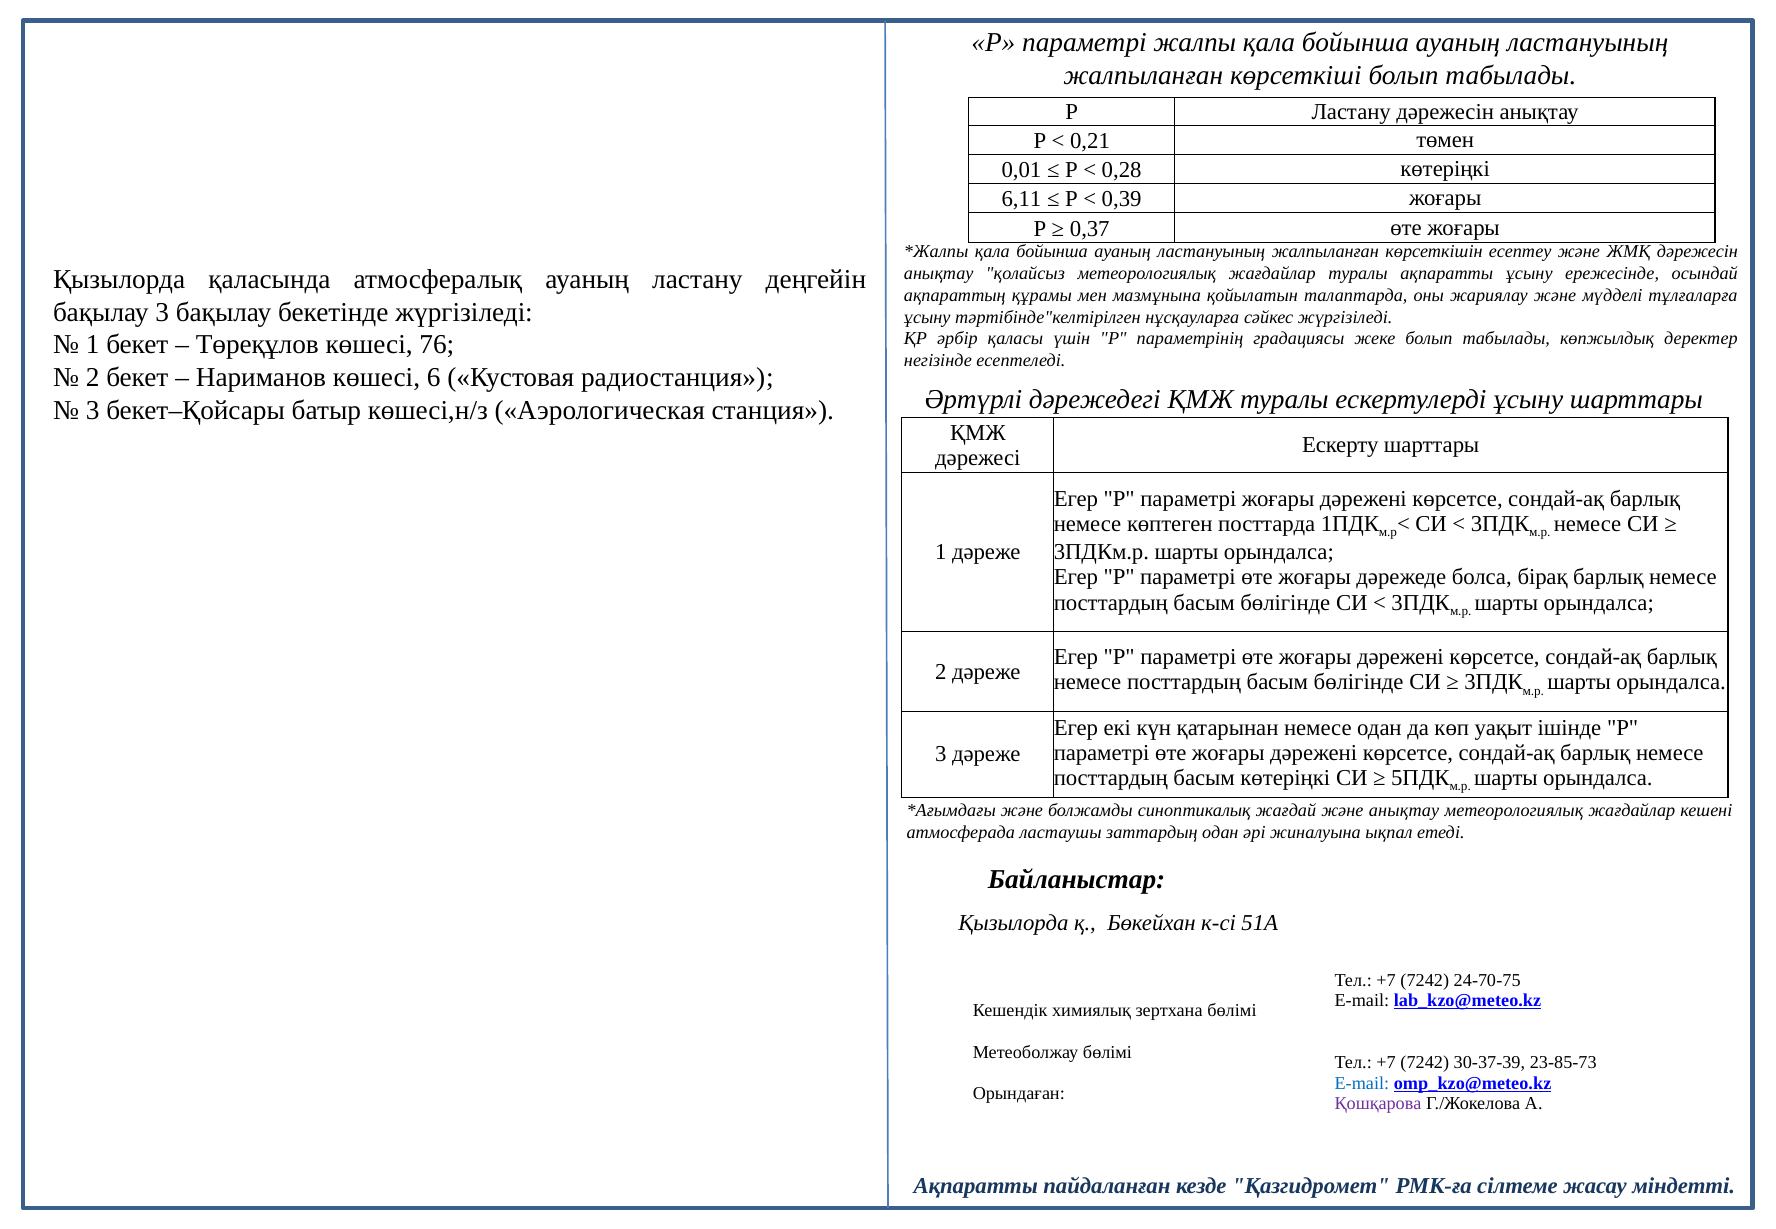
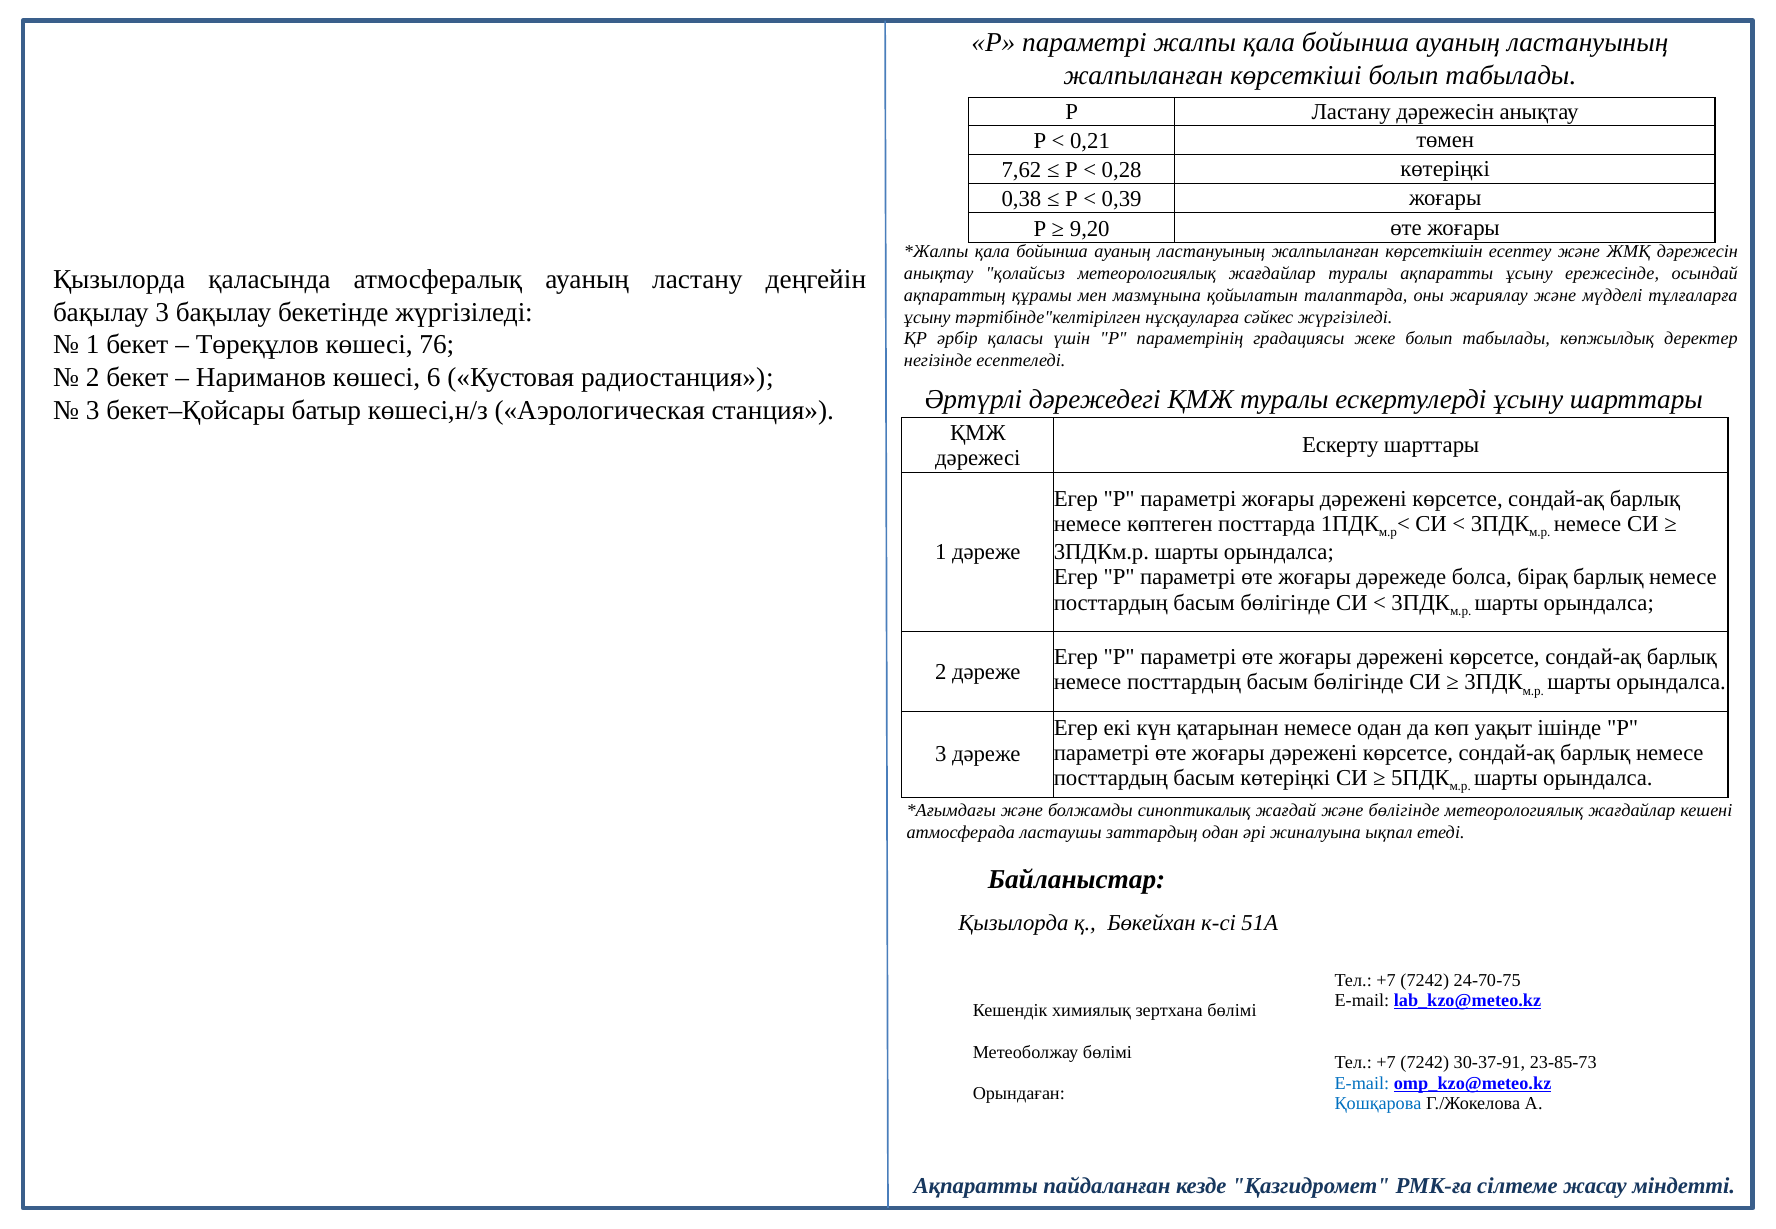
0,01: 0,01 -> 7,62 (1021, 170)
6,11: 6,11 -> 0,38 (1021, 199)
0,37: 0,37 -> 9,20 (1090, 229)
және анықтау: анықтау -> бөлігінде (1404, 811)
30-37-39: 30-37-39 -> 30-37-91 (1489, 1063)
Қошқарова colour: purple -> blue (1378, 1104)
